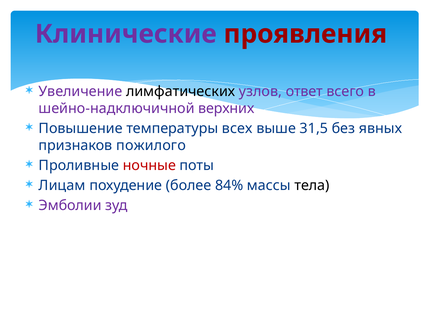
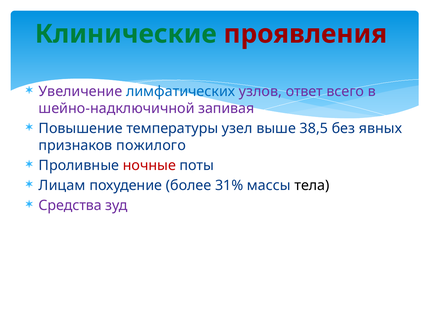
Клинические colour: purple -> green (126, 34)
лимфатических colour: black -> blue (181, 92)
верхних: верхних -> запивая (226, 109)
всех: всех -> узел (237, 129)
31,5: 31,5 -> 38,5 (314, 129)
84%: 84% -> 31% (229, 186)
Эмболии: Эмболии -> Средства (70, 206)
